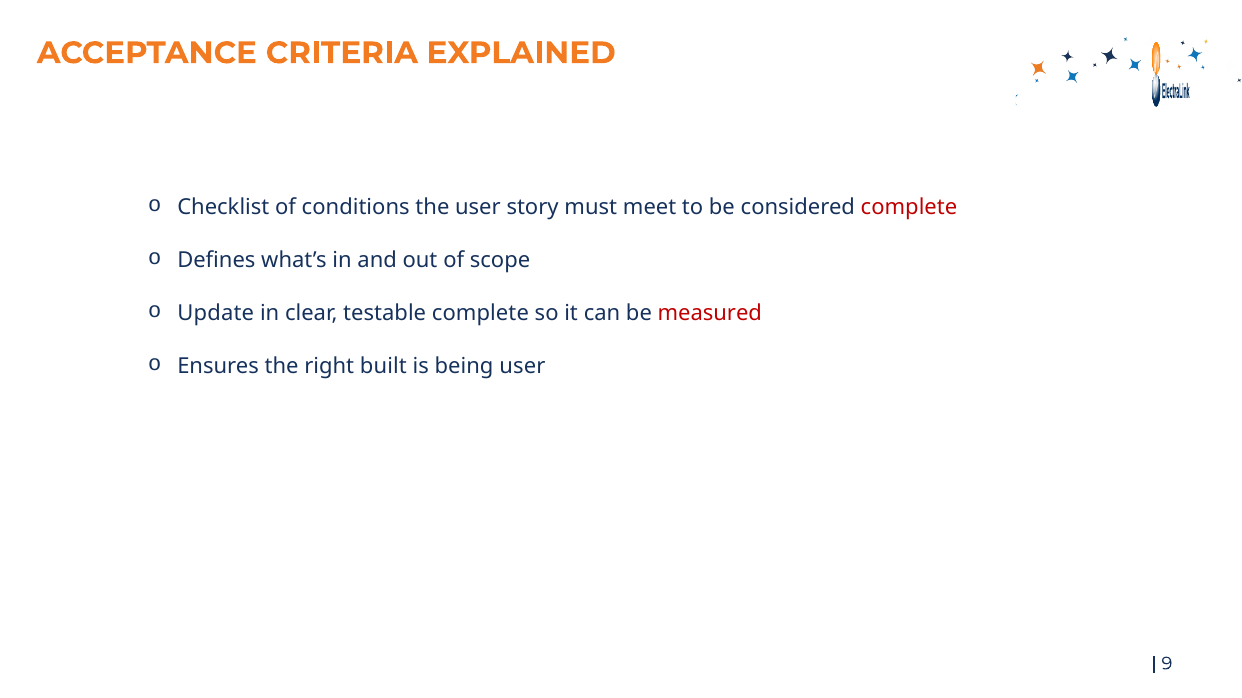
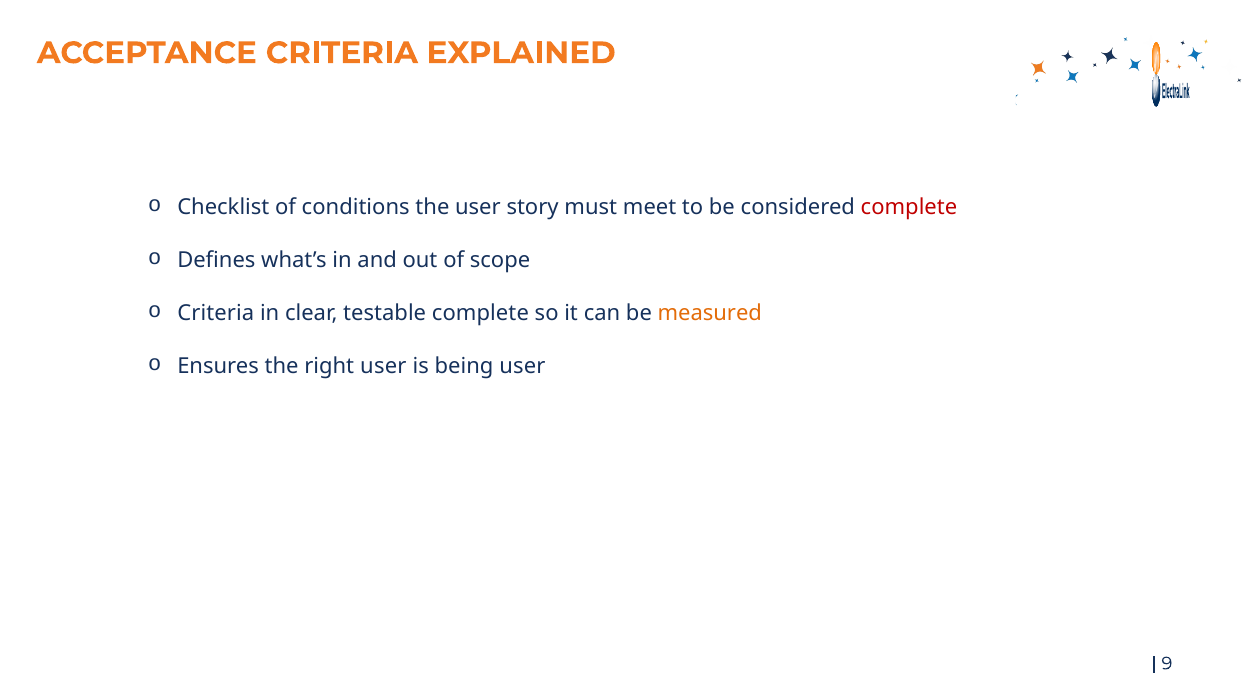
Update: Update -> Criteria (216, 313)
measured colour: red -> orange (710, 313)
right built: built -> user (383, 366)
